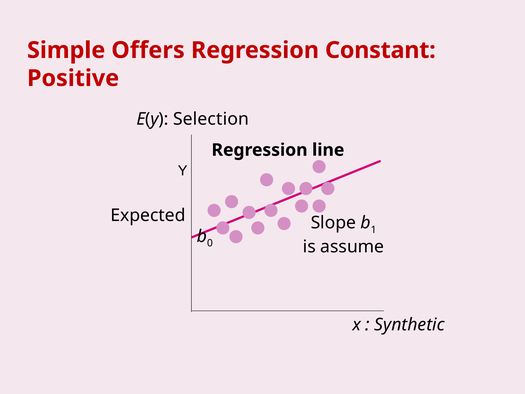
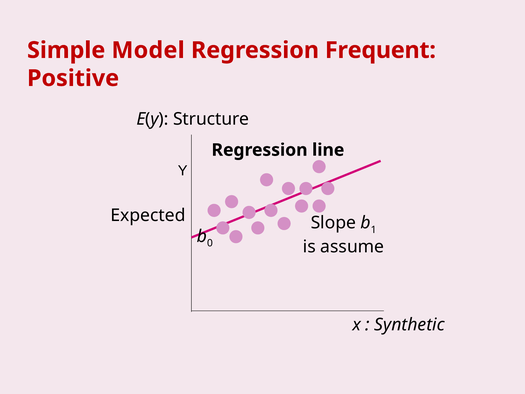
Offers: Offers -> Model (148, 50)
Constant: Constant -> Frequent (380, 50)
Selection: Selection -> Structure (211, 119)
